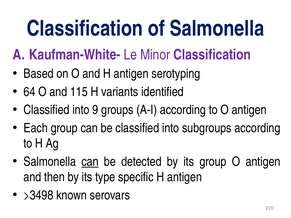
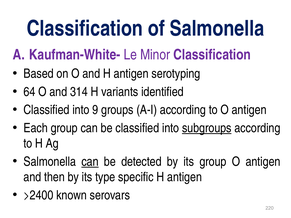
115: 115 -> 314 (79, 92)
subgroups underline: none -> present (207, 128)
>3498: >3498 -> >2400 (38, 195)
